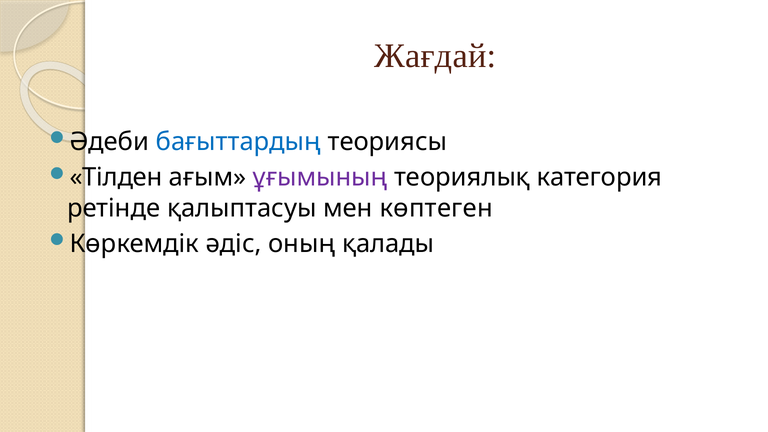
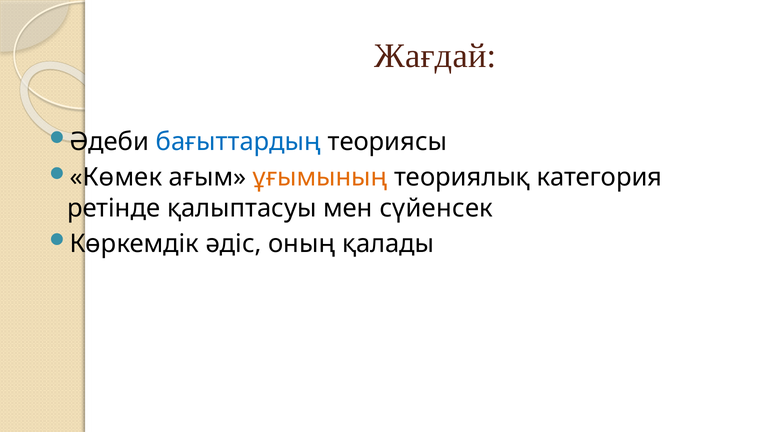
Тілден: Тілден -> Көмек (116, 177)
ұғымының colour: purple -> orange (320, 177)
көптеген: көптеген -> сүйенсек (436, 208)
